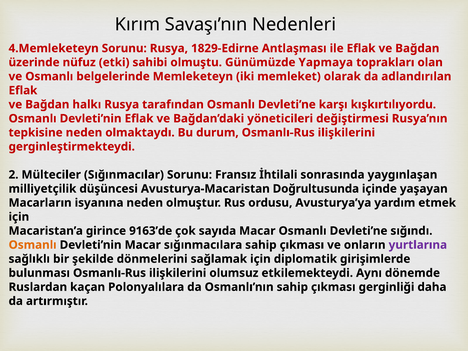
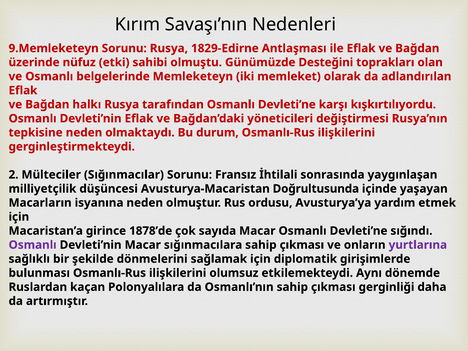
4.Memleketeyn: 4.Memleketeyn -> 9.Memleketeyn (54, 48)
Yapmaya: Yapmaya -> Desteğini (326, 62)
9163’de: 9163’de -> 1878’de (151, 231)
Osmanlı colour: orange -> purple (33, 245)
